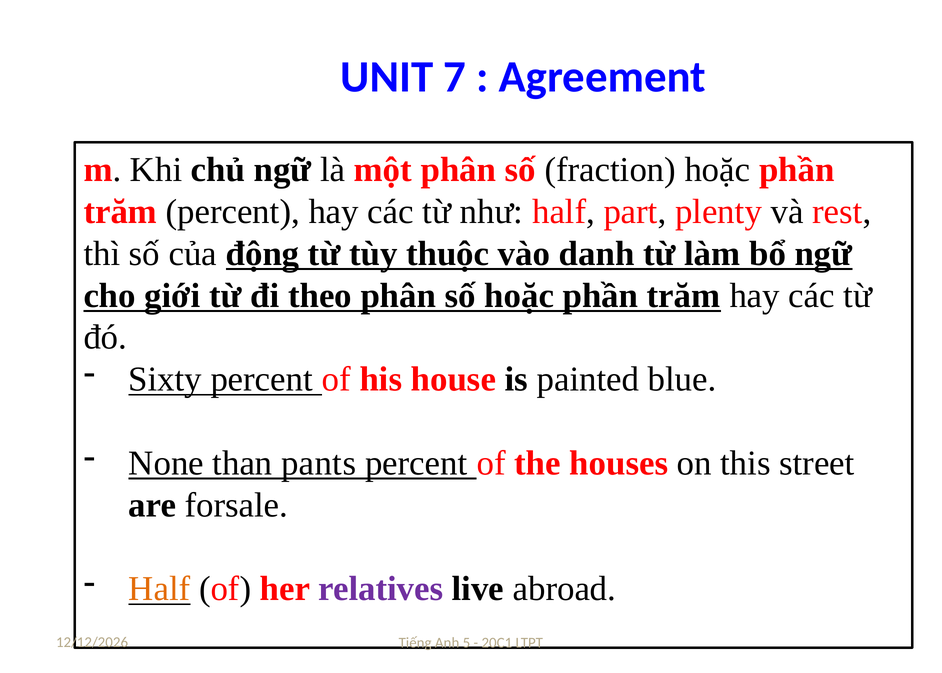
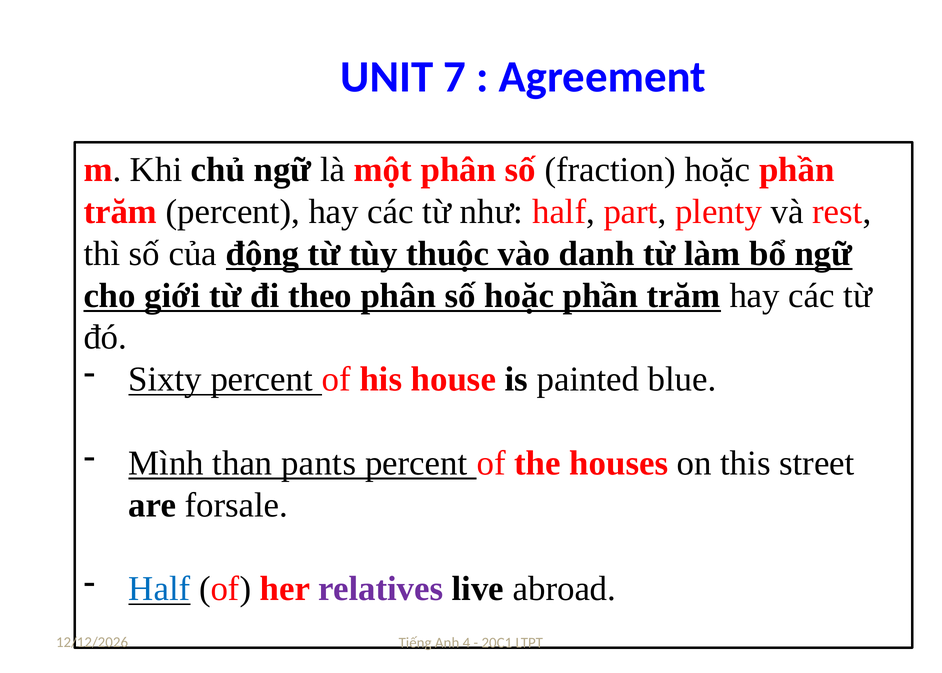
None: None -> Mình (166, 463)
Half colour: orange -> blue (159, 589)
5: 5 -> 4 (466, 643)
